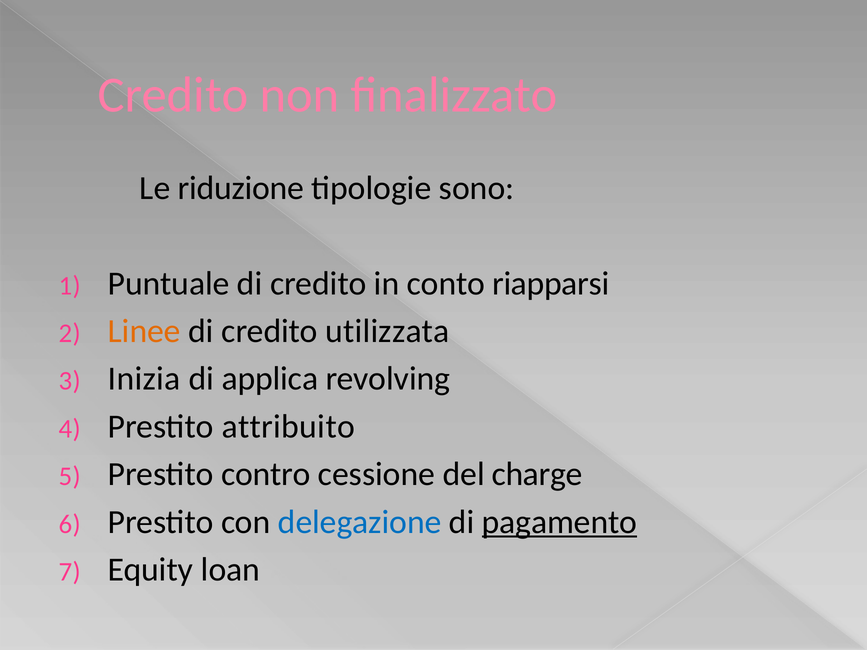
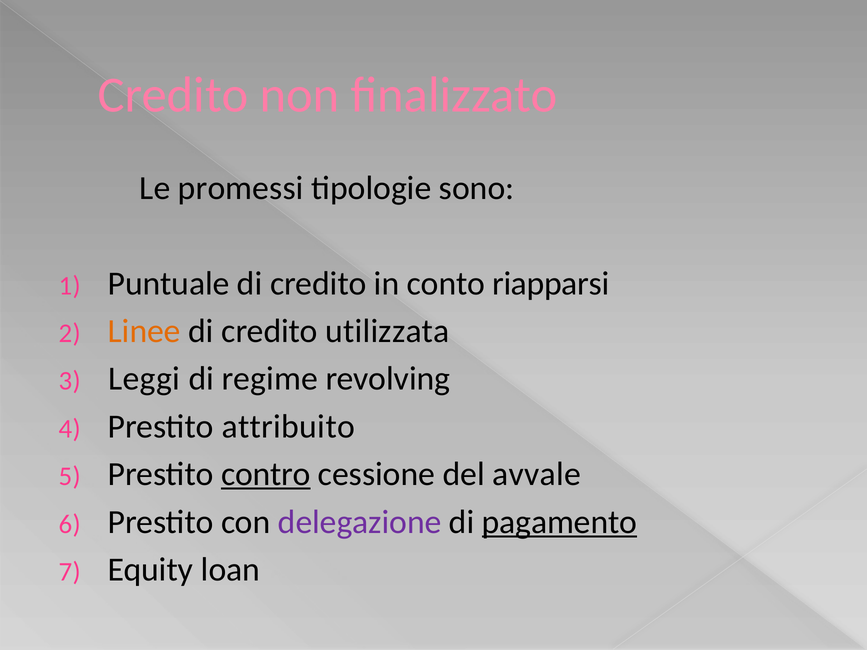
riduzione: riduzione -> promessi (241, 188)
Inizia: Inizia -> Leggi (144, 379)
applica: applica -> regime (270, 379)
contro underline: none -> present (266, 474)
charge: charge -> avvale (537, 474)
delegazione colour: blue -> purple (360, 522)
